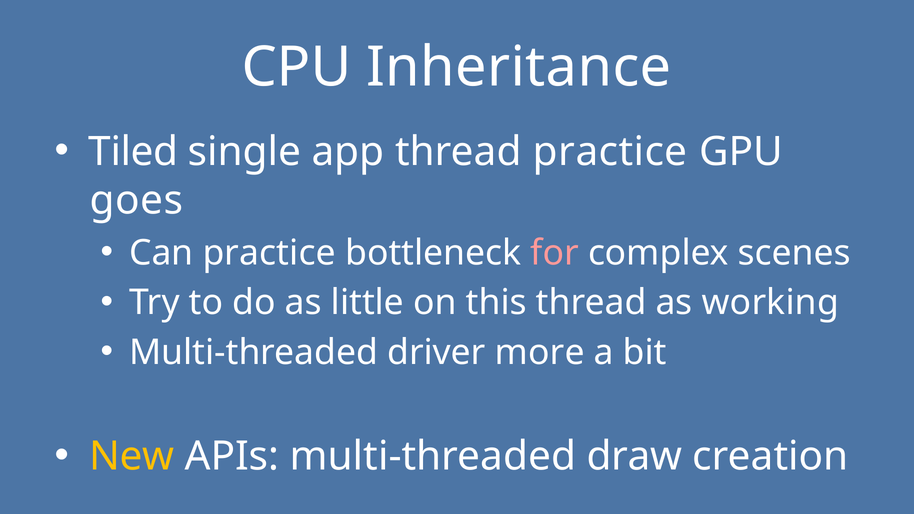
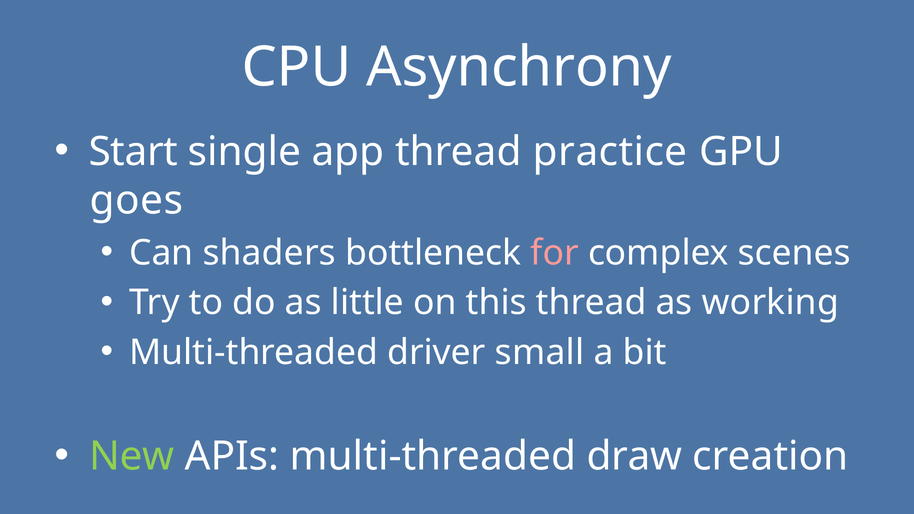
Inheritance: Inheritance -> Asynchrony (519, 67)
Tiled: Tiled -> Start (133, 152)
Can practice: practice -> shaders (269, 253)
more: more -> small (540, 353)
New colour: yellow -> light green (132, 457)
